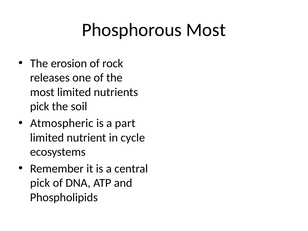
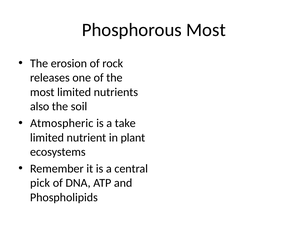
pick: pick -> also (40, 106)
part: part -> take (125, 123)
cycle: cycle -> plant (133, 138)
